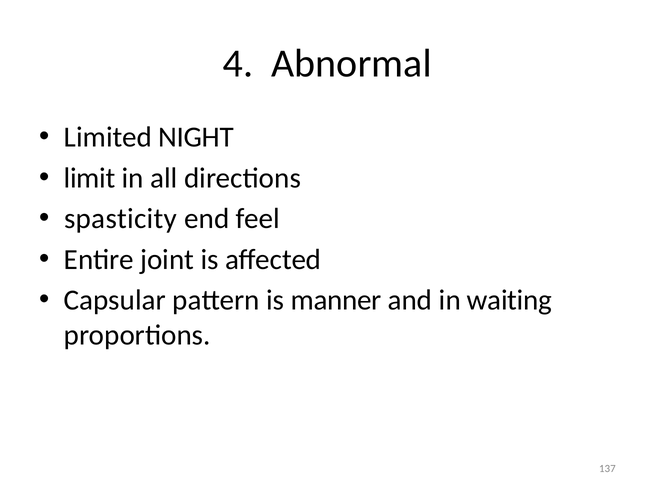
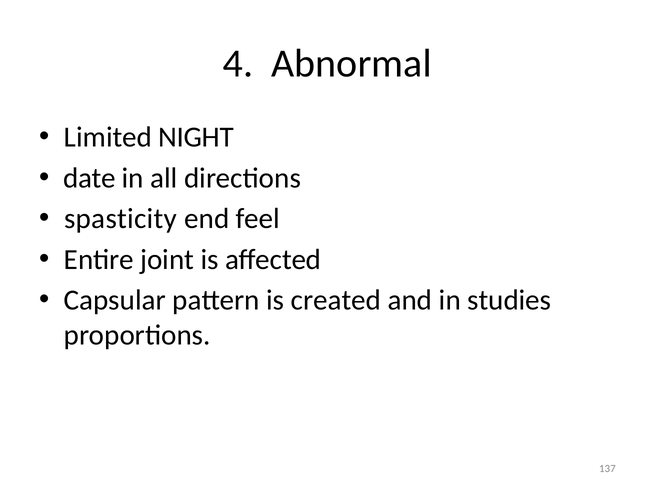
limit: limit -> date (90, 178)
manner: manner -> created (336, 300)
waiting: waiting -> studies (509, 300)
